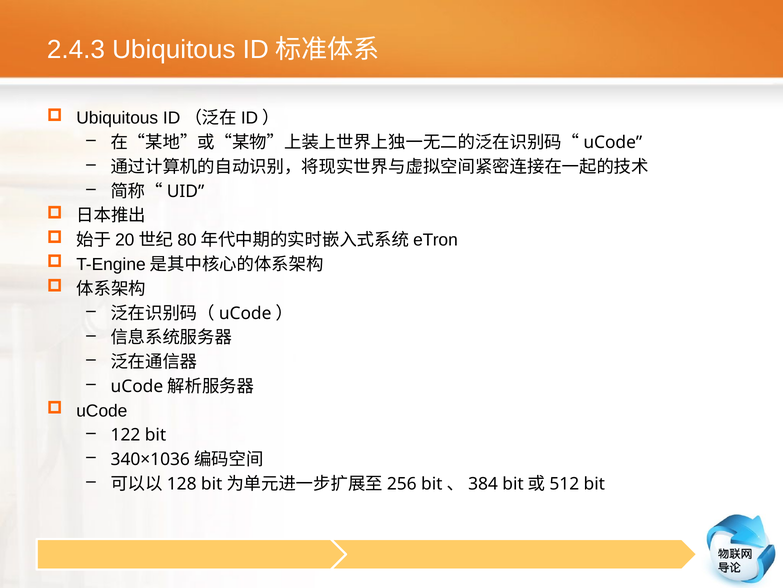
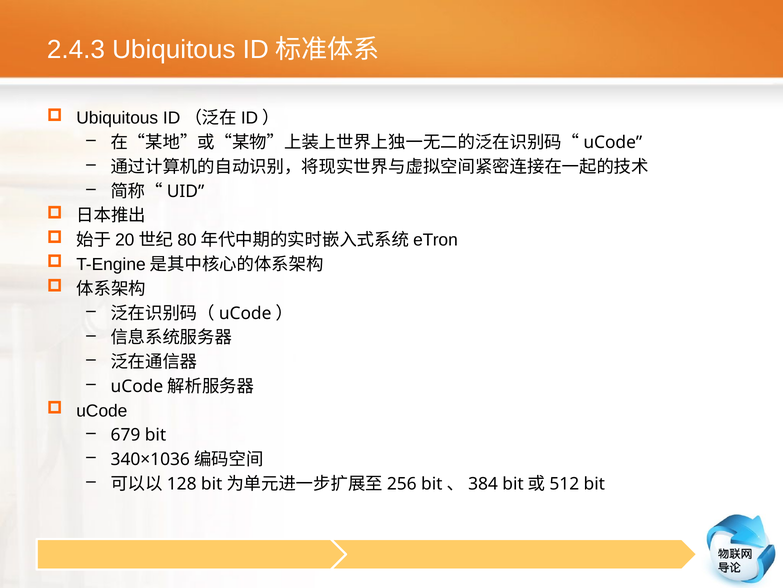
122: 122 -> 679 (125, 435)
